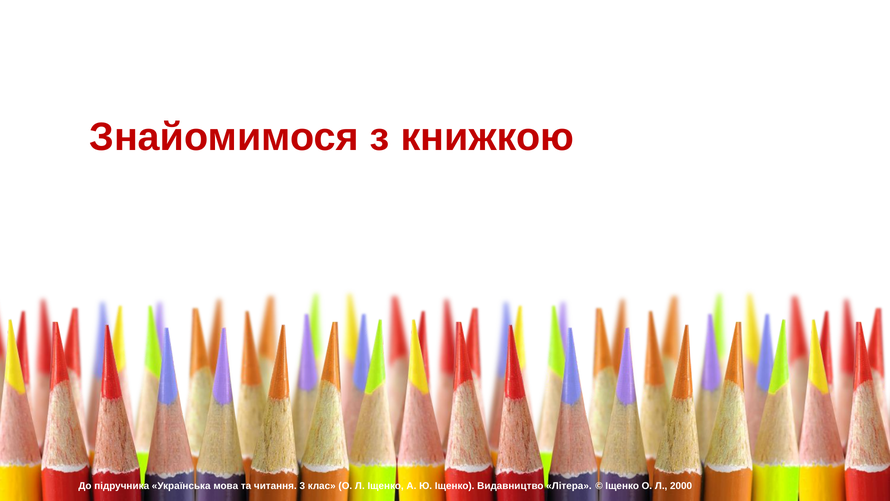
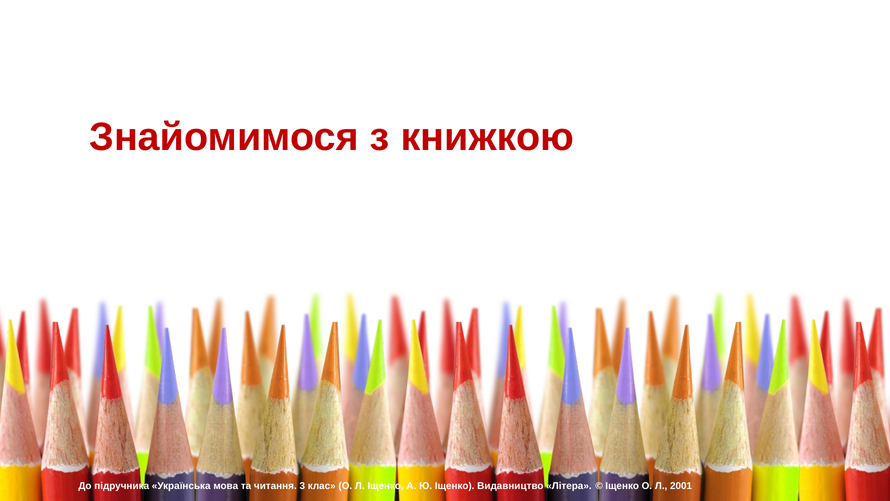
2000: 2000 -> 2001 (681, 486)
